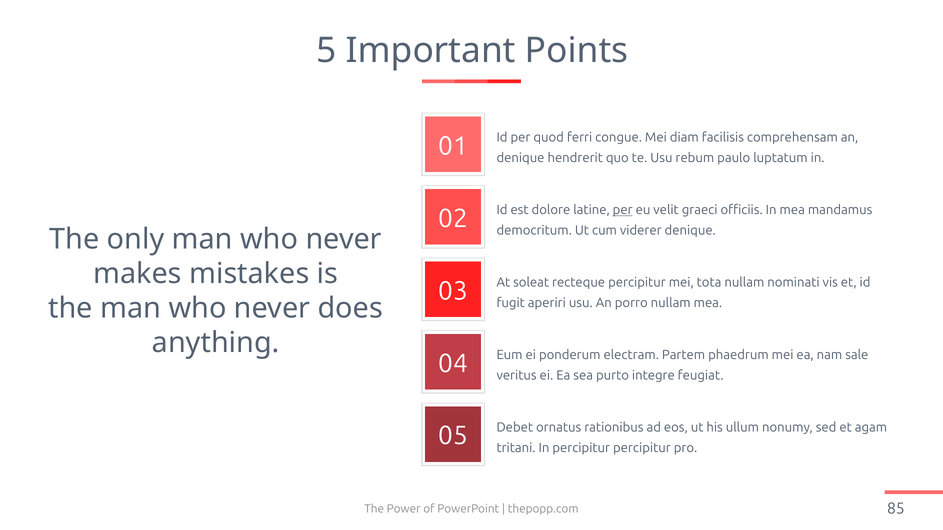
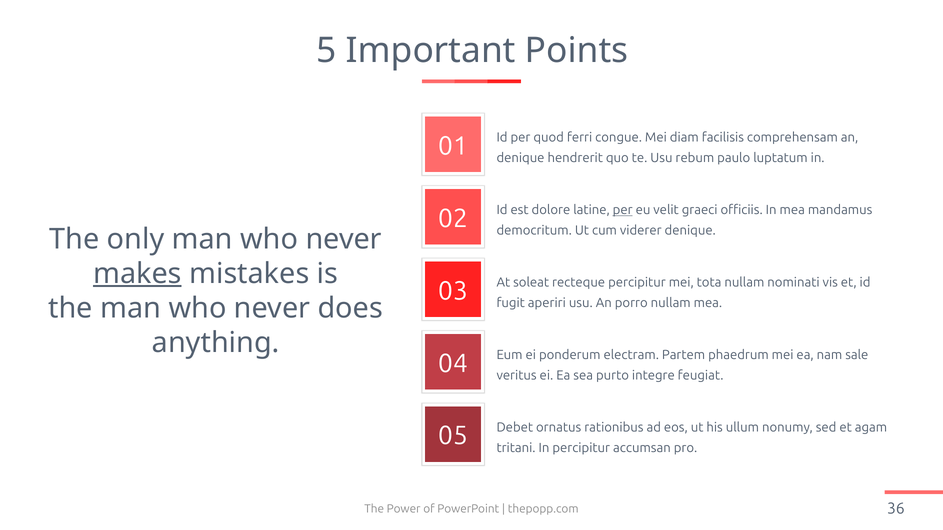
makes underline: none -> present (137, 274)
percipitur percipitur: percipitur -> accumsan (642, 448)
85: 85 -> 36 (896, 509)
